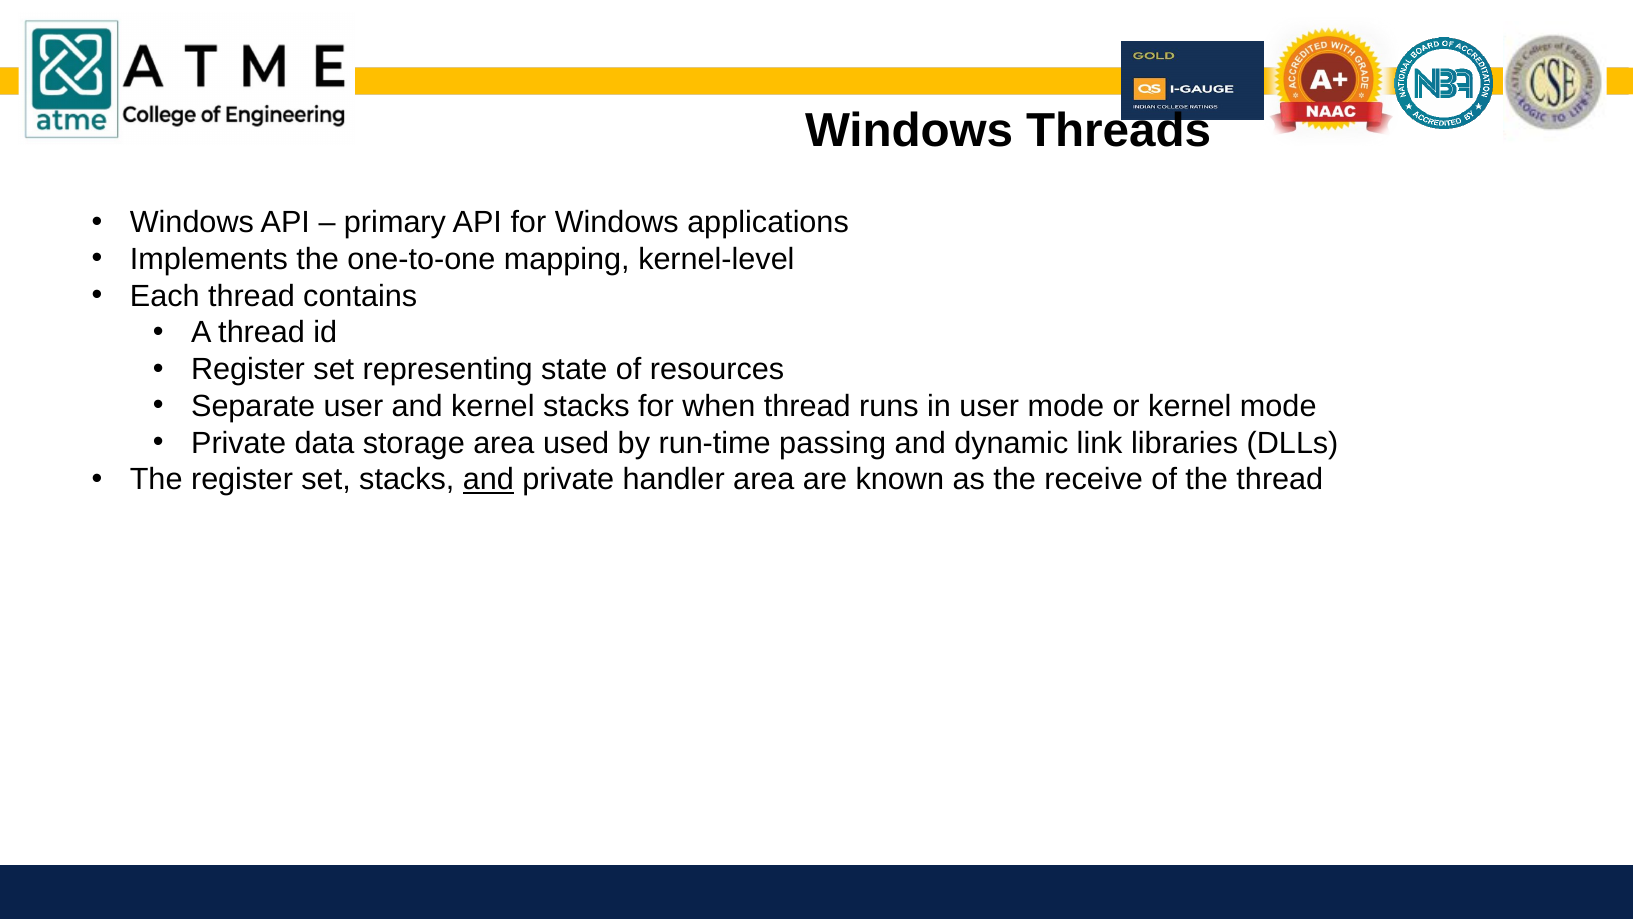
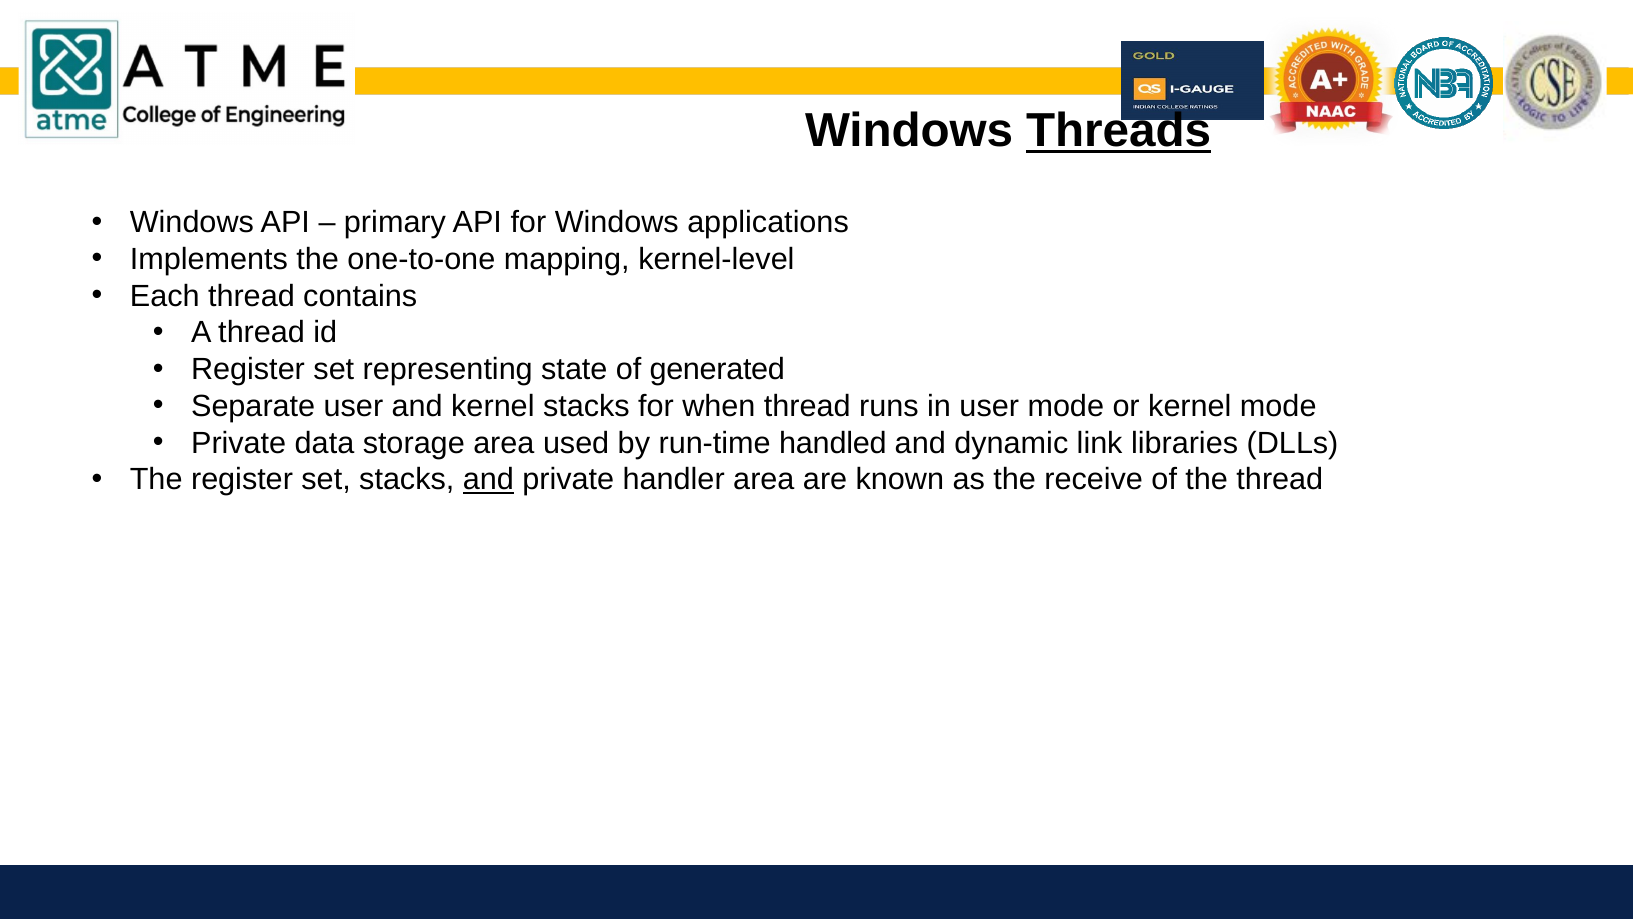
Threads underline: none -> present (1119, 131)
resources: resources -> generated (717, 369)
passing: passing -> handled (833, 443)
